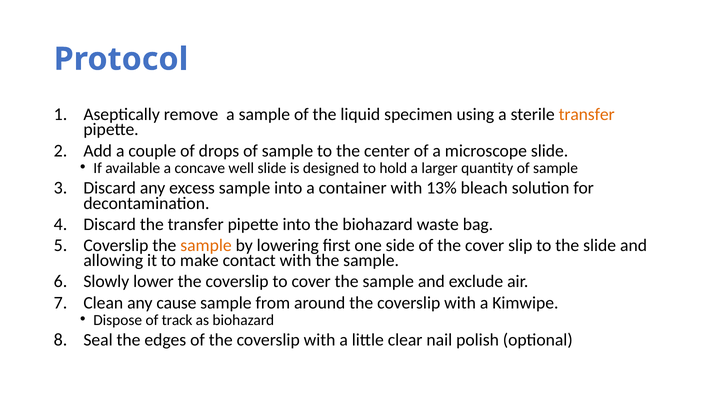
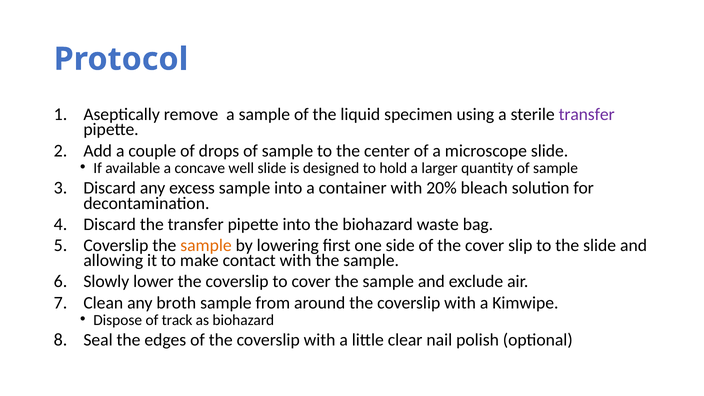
transfer colour: orange -> purple (587, 114)
13%: 13% -> 20% (441, 188)
cause: cause -> broth (176, 303)
